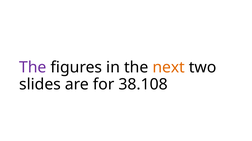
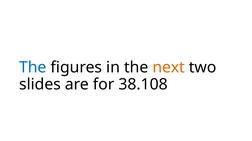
The colour: purple -> blue (33, 68)
